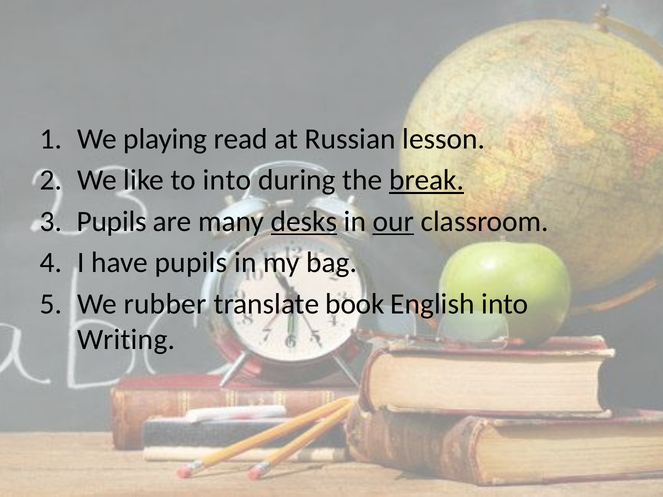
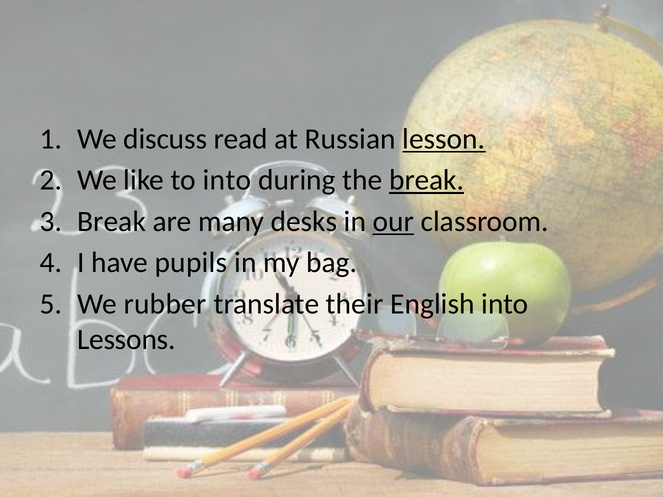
playing: playing -> discuss (165, 139)
lesson underline: none -> present (444, 139)
Pupils: Pupils -> Break (112, 222)
desks underline: present -> none (304, 222)
book: book -> their (355, 304)
Writing: Writing -> Lessons (126, 340)
